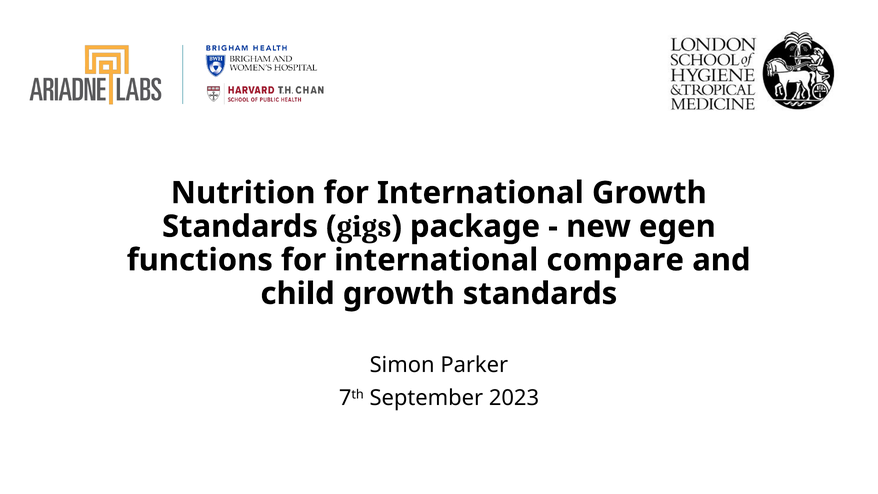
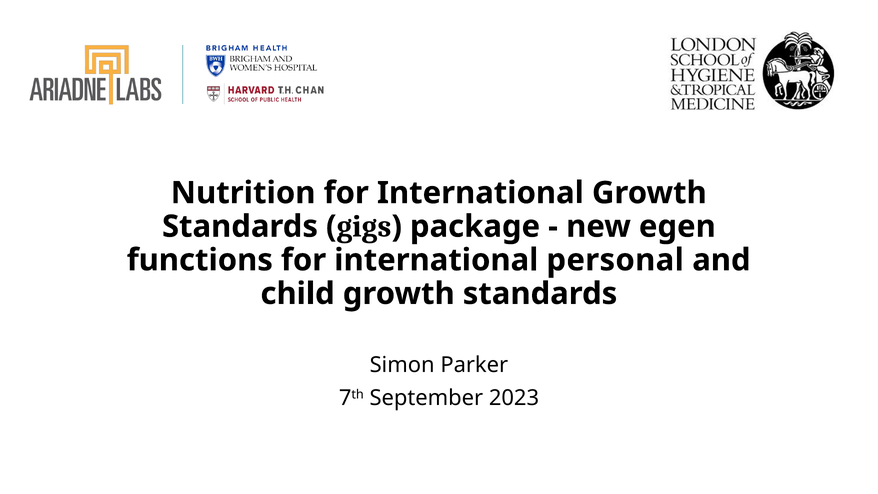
compare: compare -> personal (615, 260)
